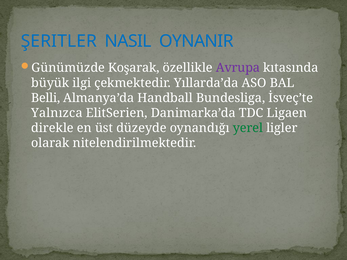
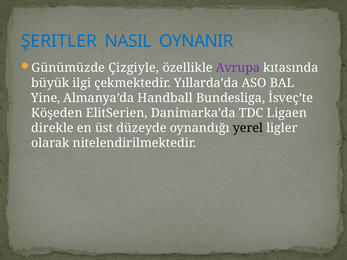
Koşarak: Koşarak -> Çizgiyle (134, 68)
Belli: Belli -> Yine (46, 98)
Yalnızca: Yalnızca -> Köşeden (57, 113)
yerel colour: green -> black (248, 128)
